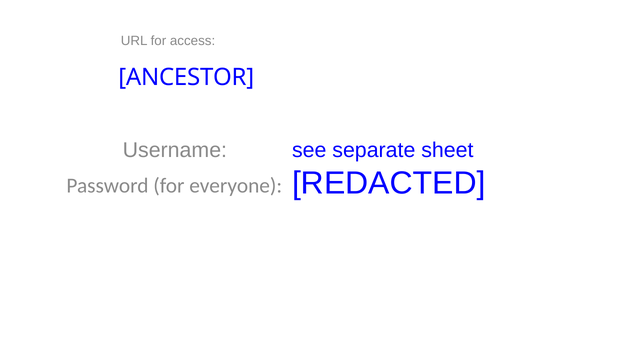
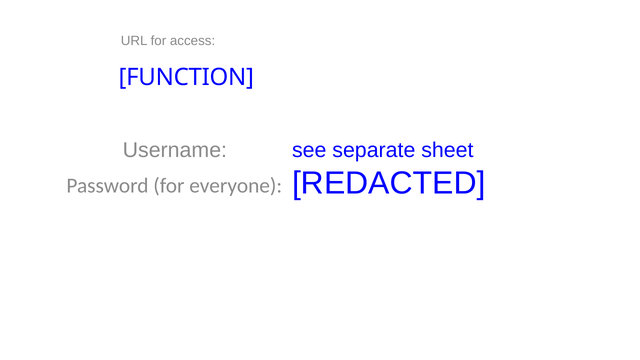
ANCESTOR: ANCESTOR -> FUNCTION (186, 77)
